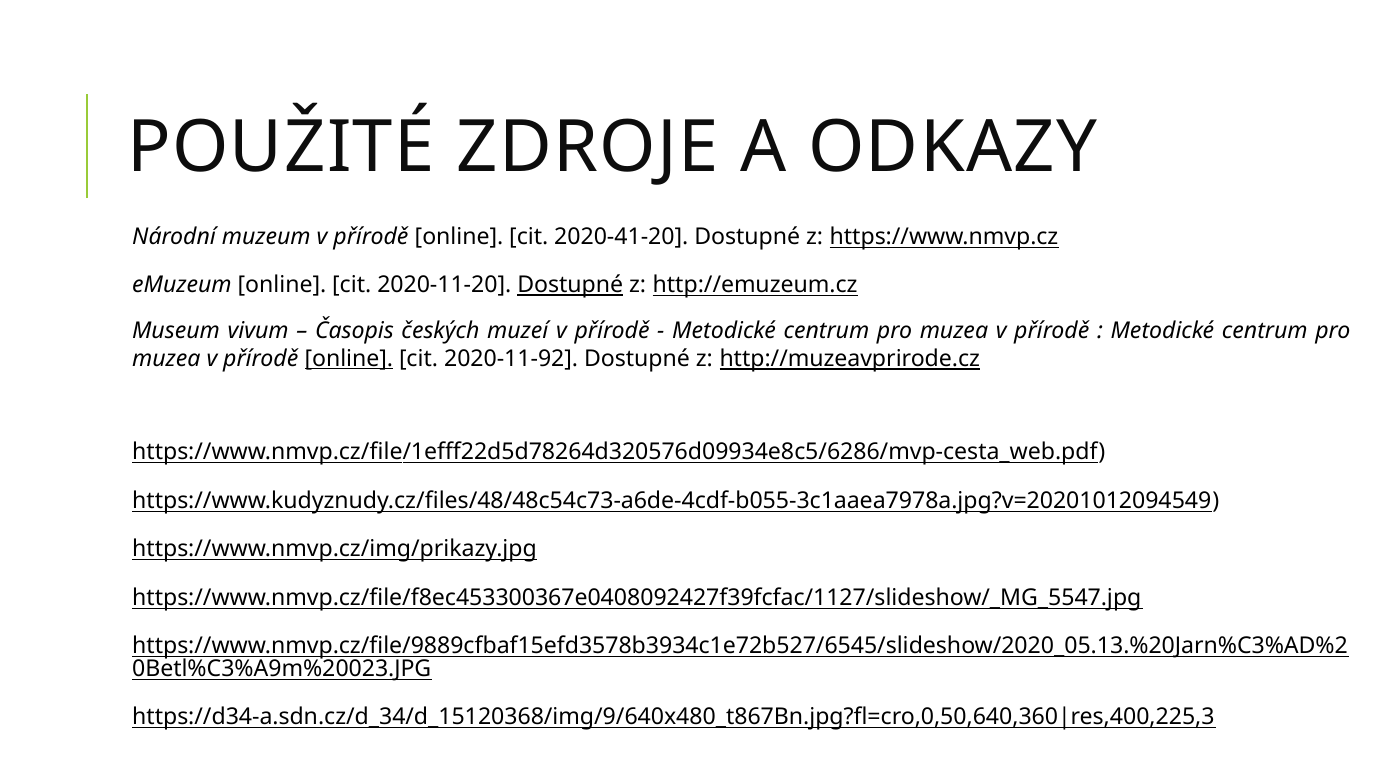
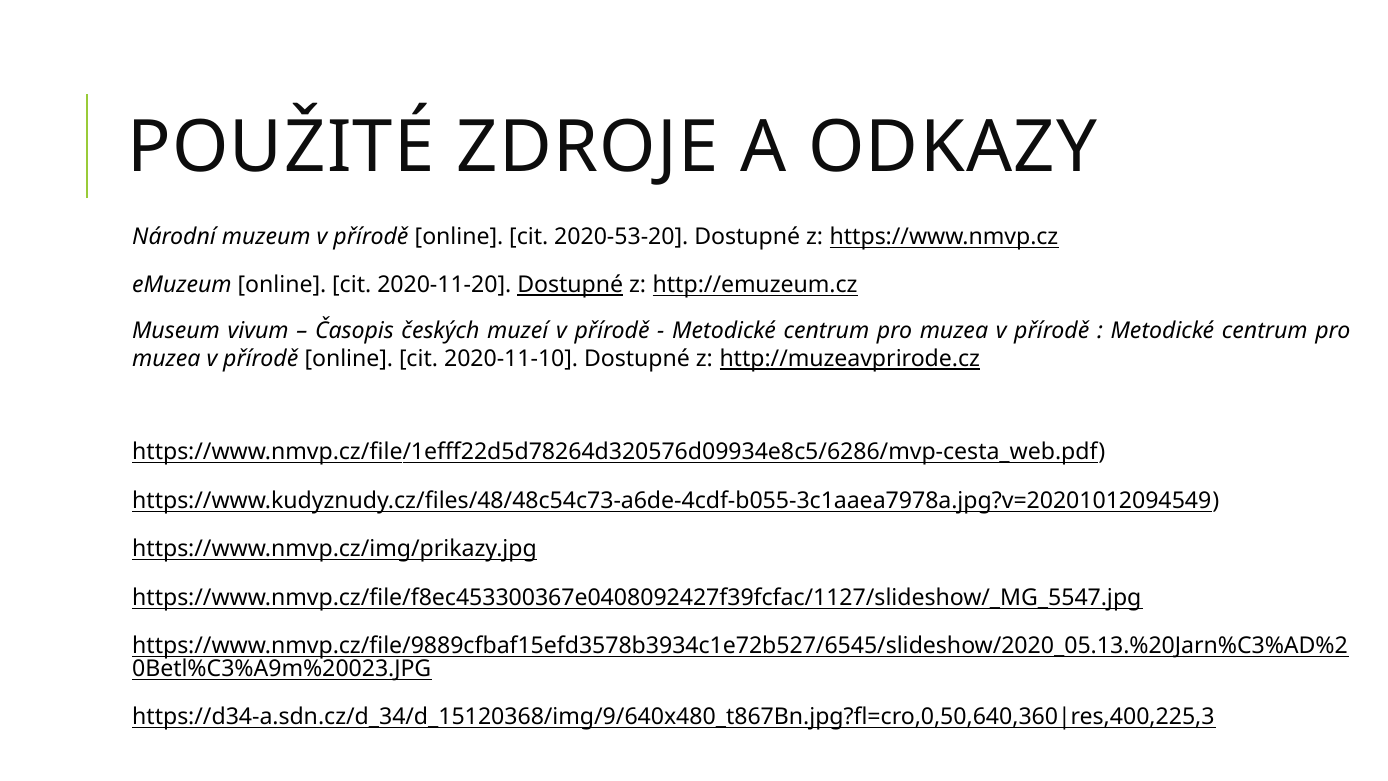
2020-41-20: 2020-41-20 -> 2020-53-20 (621, 236)
online underline: present -> none (349, 358)
2020-11-92: 2020-11-92 -> 2020-11-10 (511, 358)
